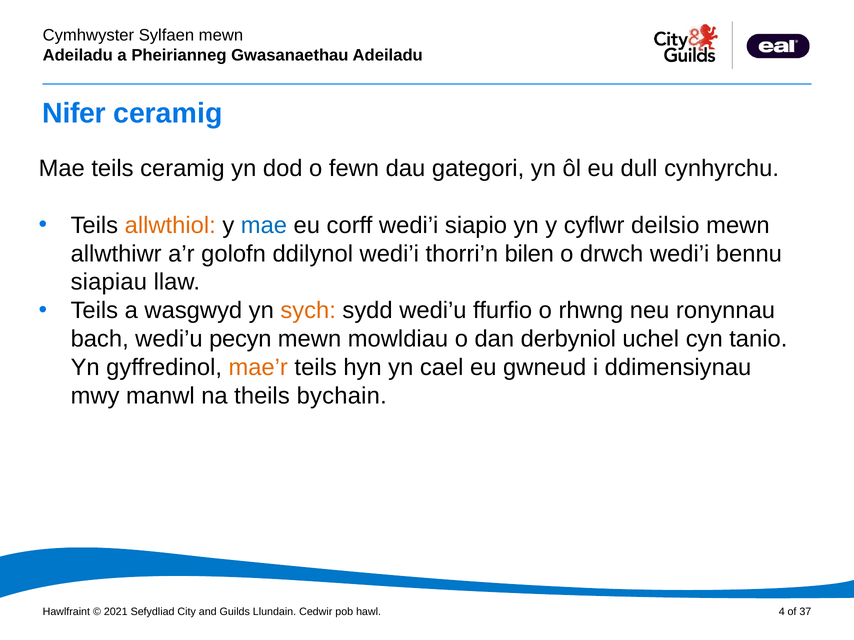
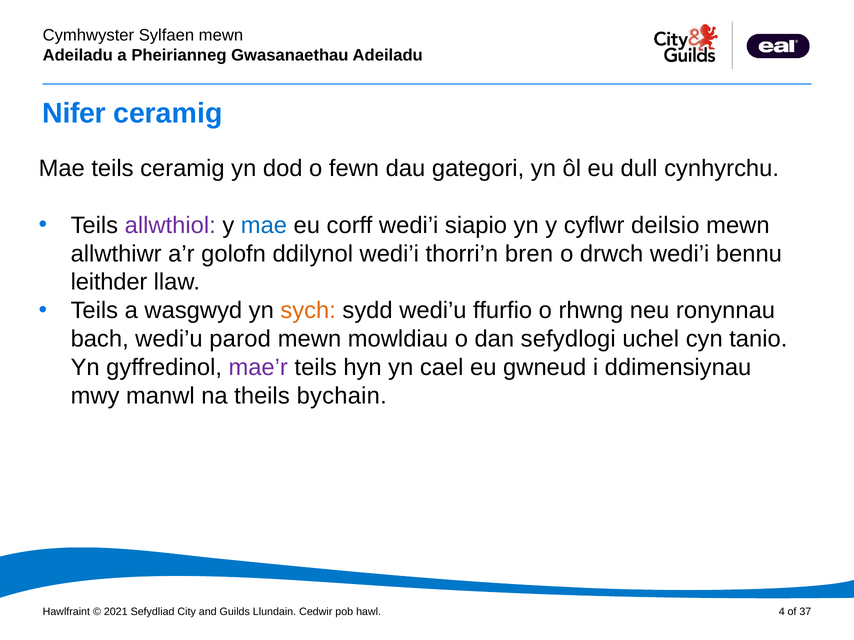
allwthiol colour: orange -> purple (170, 225)
bilen: bilen -> bren (529, 254)
siapiau: siapiau -> leithder (109, 282)
pecyn: pecyn -> parod (240, 339)
derbyniol: derbyniol -> sefydlogi (568, 339)
mae’r colour: orange -> purple (258, 368)
